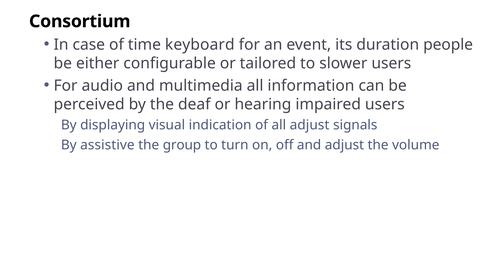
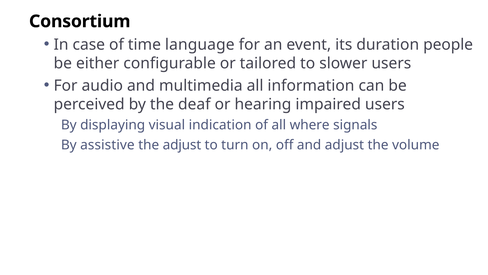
keyboard: keyboard -> language (200, 45)
all adjust: adjust -> where (310, 125)
the group: group -> adjust (182, 145)
